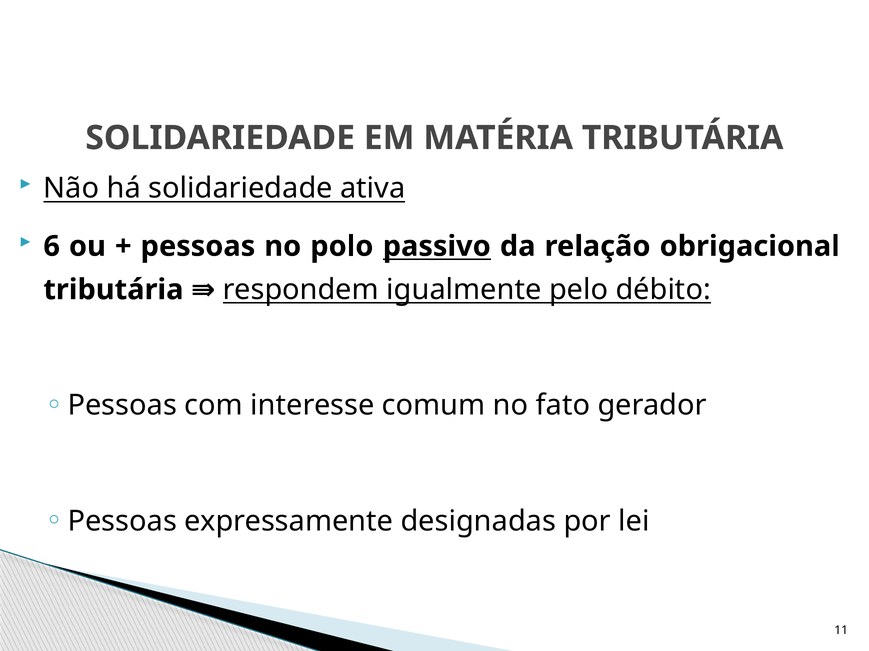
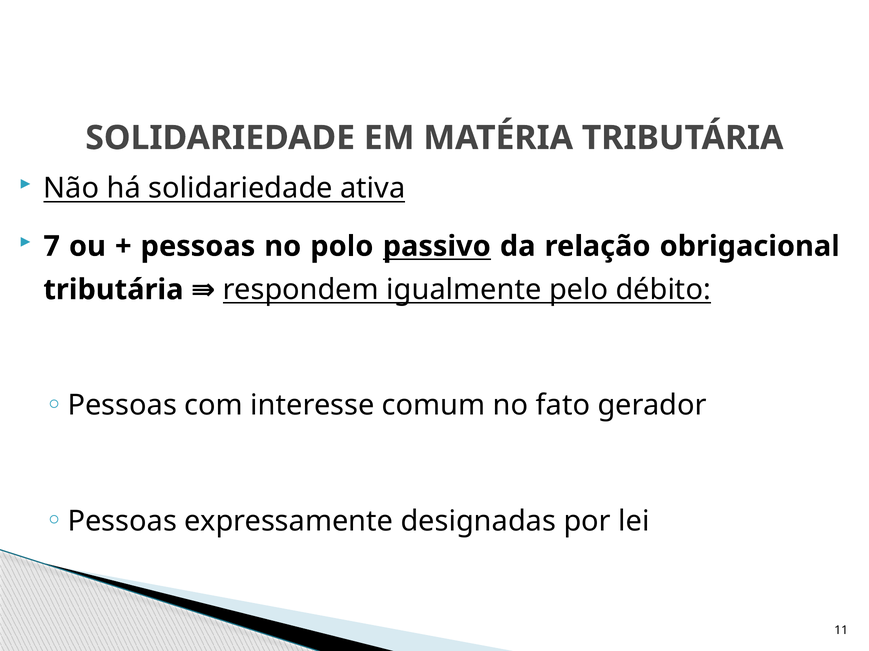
6: 6 -> 7 (52, 247)
